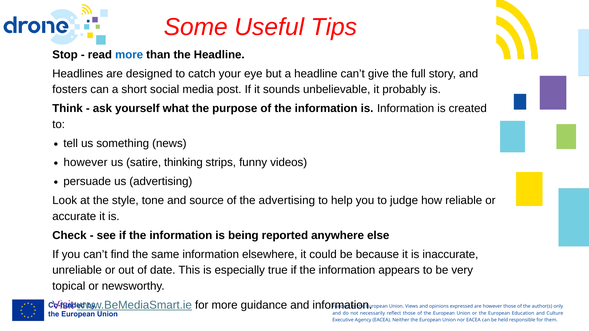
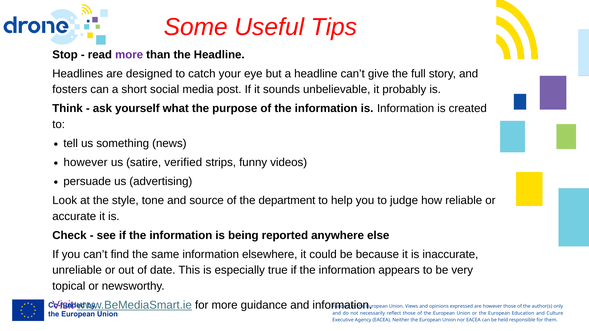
more colour: blue -> purple (129, 55)
thinking: thinking -> verified (183, 163)
the advertising: advertising -> department (287, 201)
